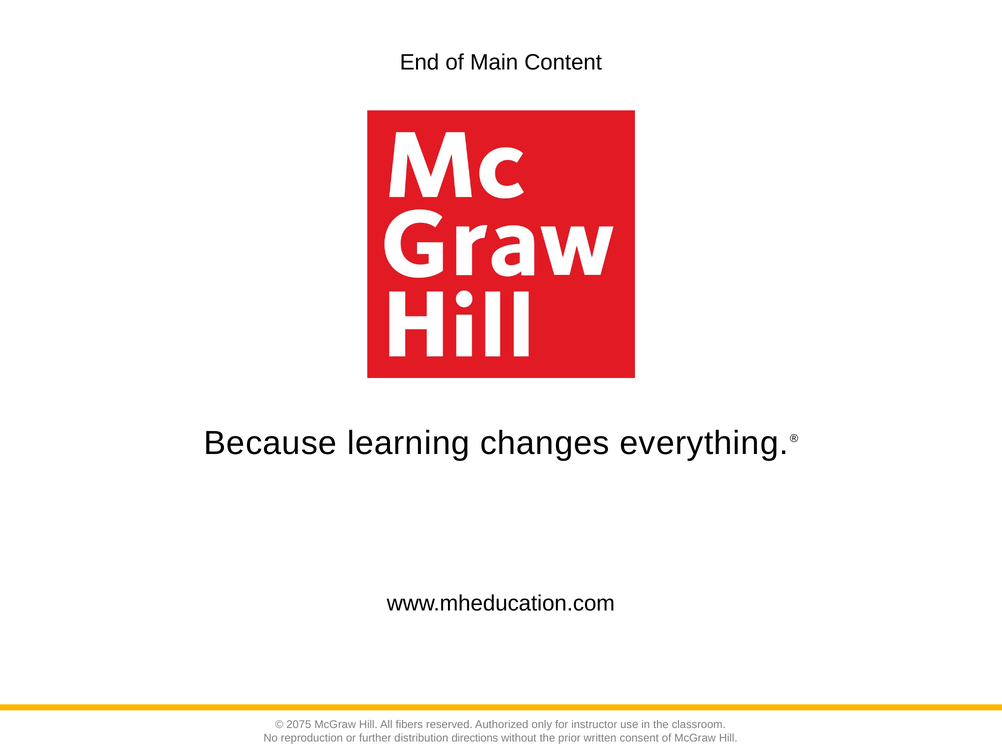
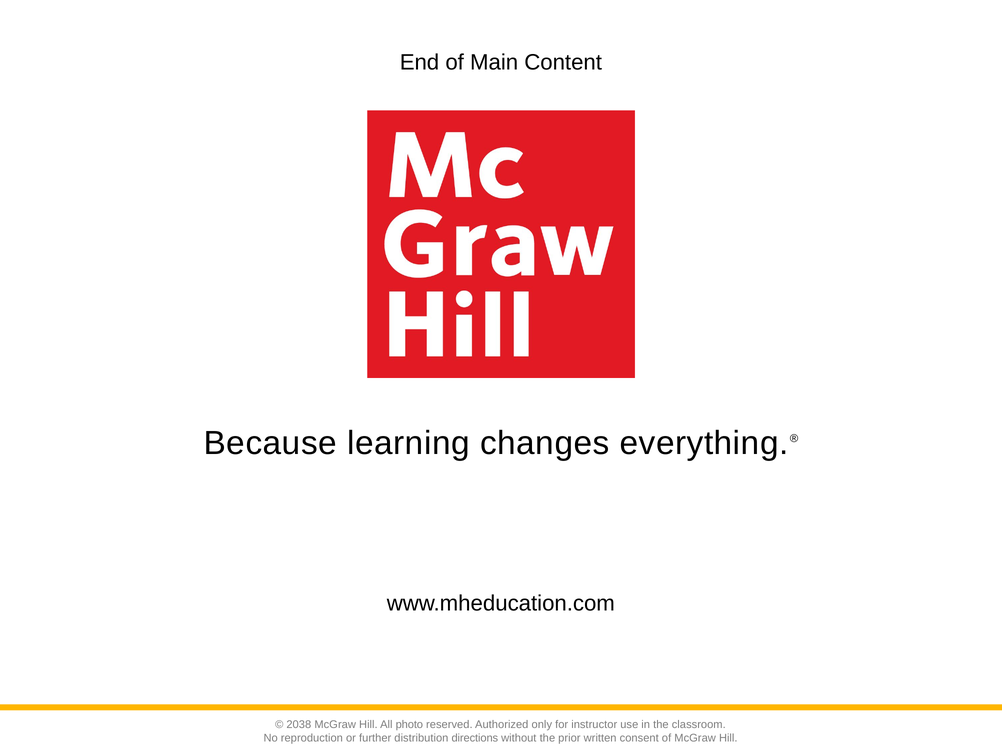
2075: 2075 -> 2038 (299, 725)
fibers: fibers -> photo (409, 725)
